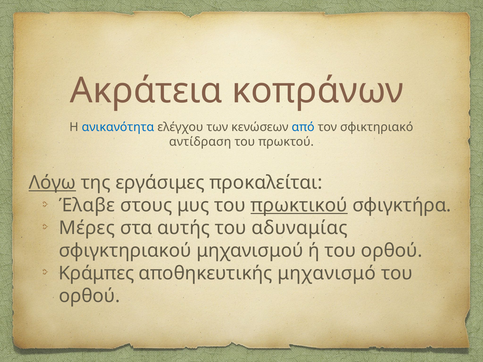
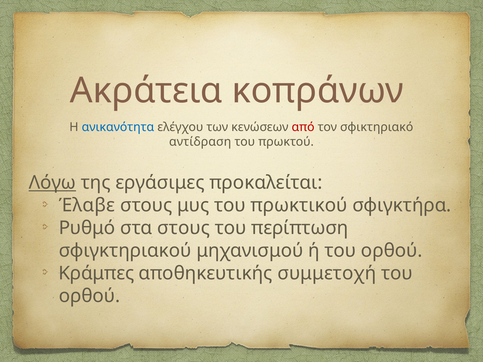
από colour: blue -> red (303, 127)
πρωκτικού underline: present -> none (299, 206)
Μέρες: Μέρες -> Ρυθμό (87, 228)
στα αυτής: αυτής -> στους (184, 228)
αδυναμίας: αδυναμίας -> περίπτωση (300, 228)
μηχανισμό: μηχανισμό -> συμμετοχή (327, 273)
